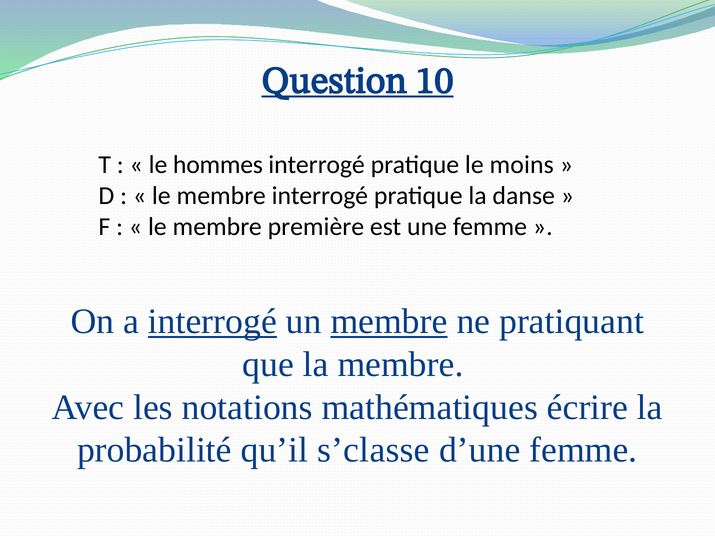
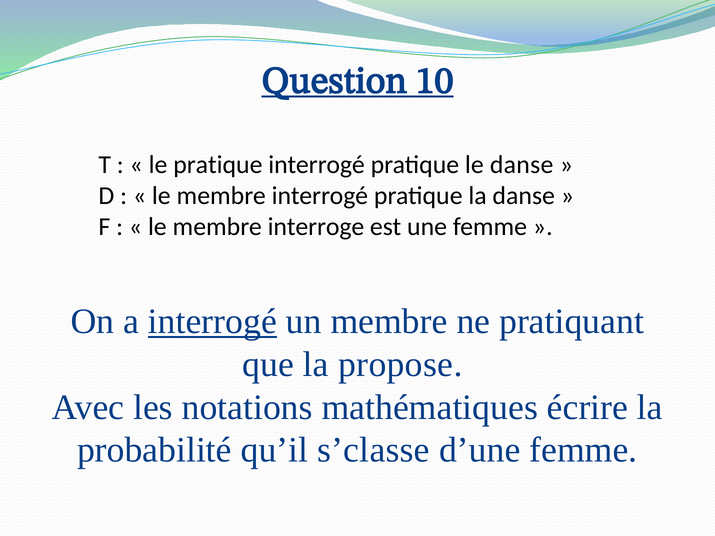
le hommes: hommes -> pratique (218, 165)
le moins: moins -> danse (522, 165)
première: première -> interroge (316, 227)
membre underline: present -> none (389, 322)
la membre: membre -> propose (400, 365)
